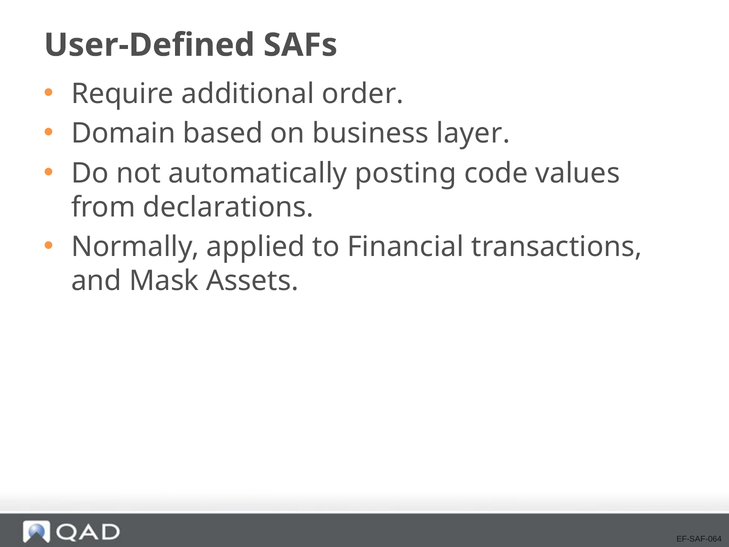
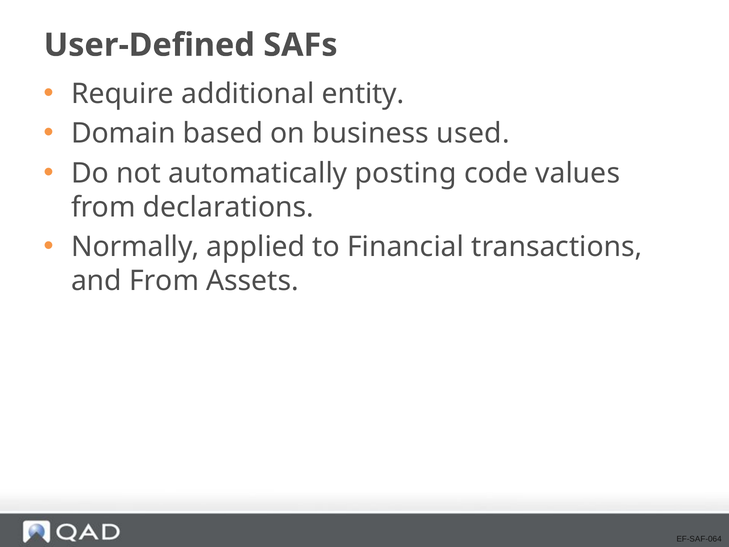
order: order -> entity (363, 94)
layer: layer -> used (473, 133)
and Mask: Mask -> From (164, 281)
